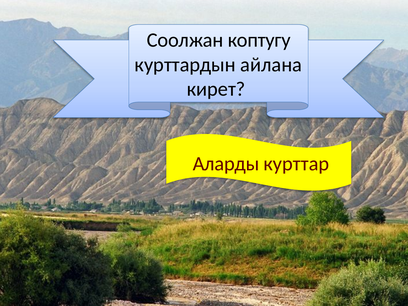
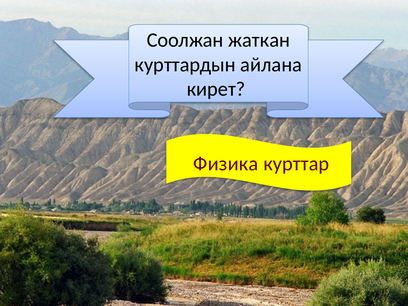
коптугу: коптугу -> жаткан (259, 40)
Аларды: Аларды -> Физика (226, 164)
